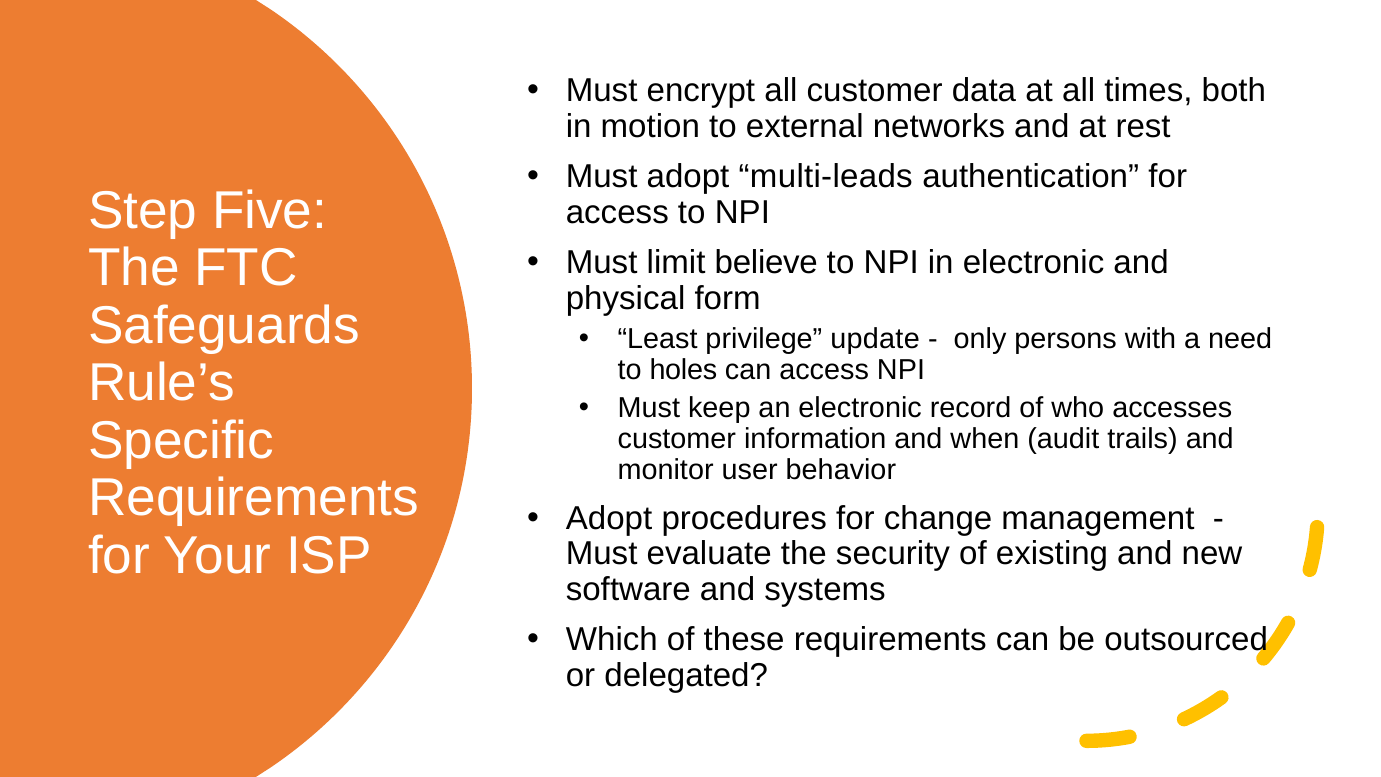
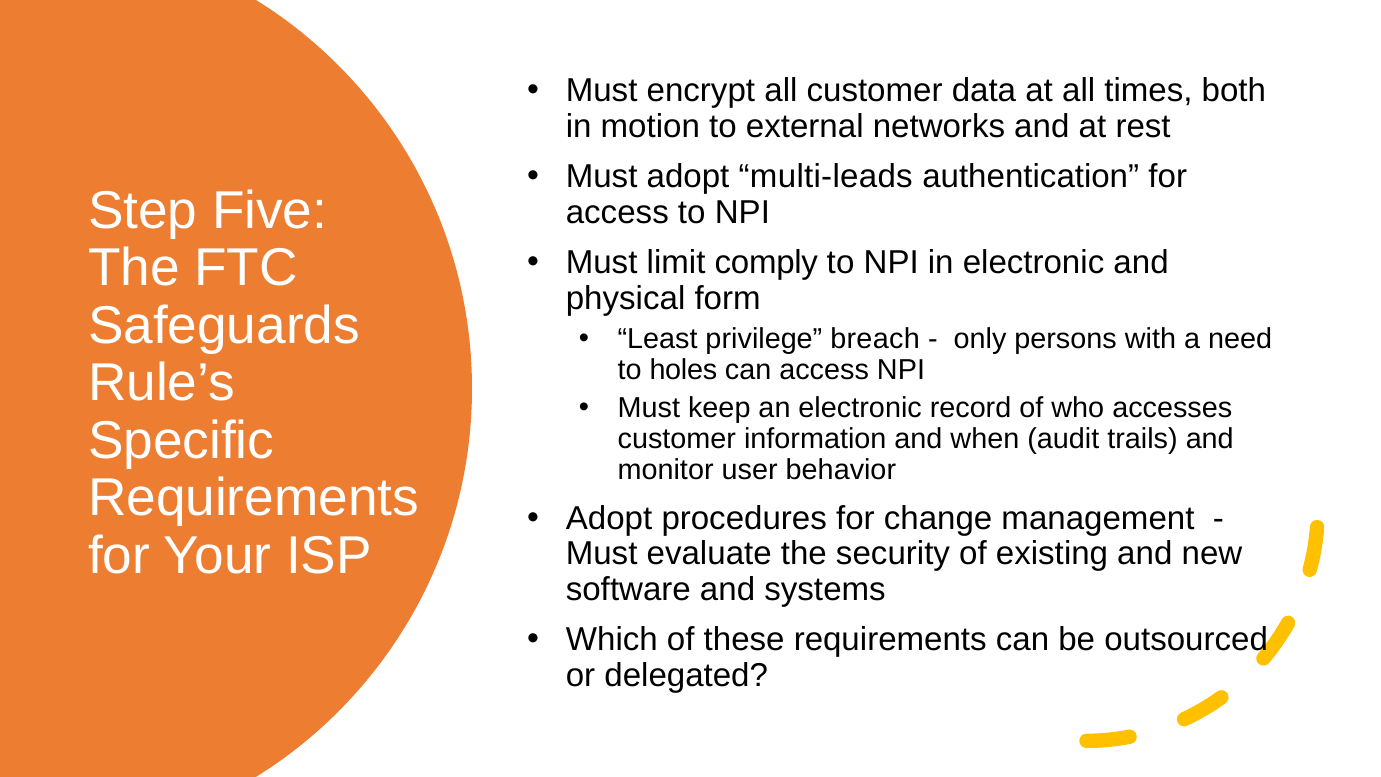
believe: believe -> comply (766, 263)
update: update -> breach (875, 339)
